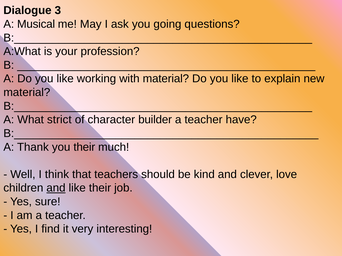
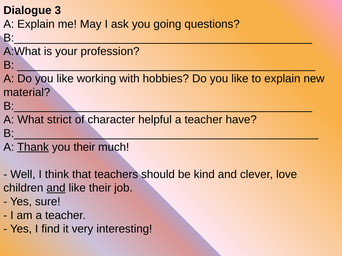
A Musical: Musical -> Explain (36, 24)
with material: material -> hobbies (166, 79)
builder: builder -> helpful (155, 120)
Thank underline: none -> present (33, 147)
